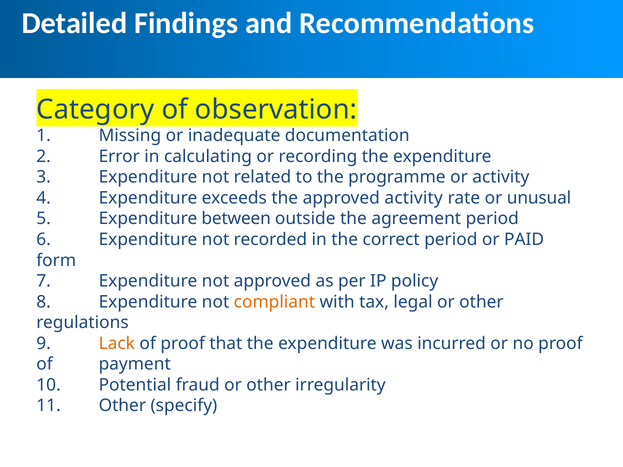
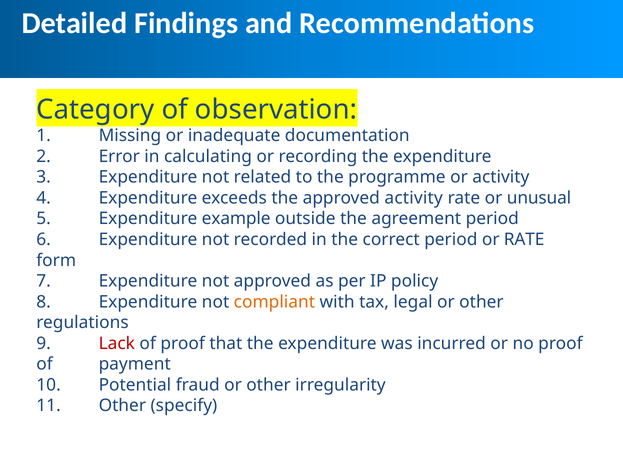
between: between -> example (236, 219)
or PAID: PAID -> RATE (524, 240)
Lack colour: orange -> red (117, 344)
